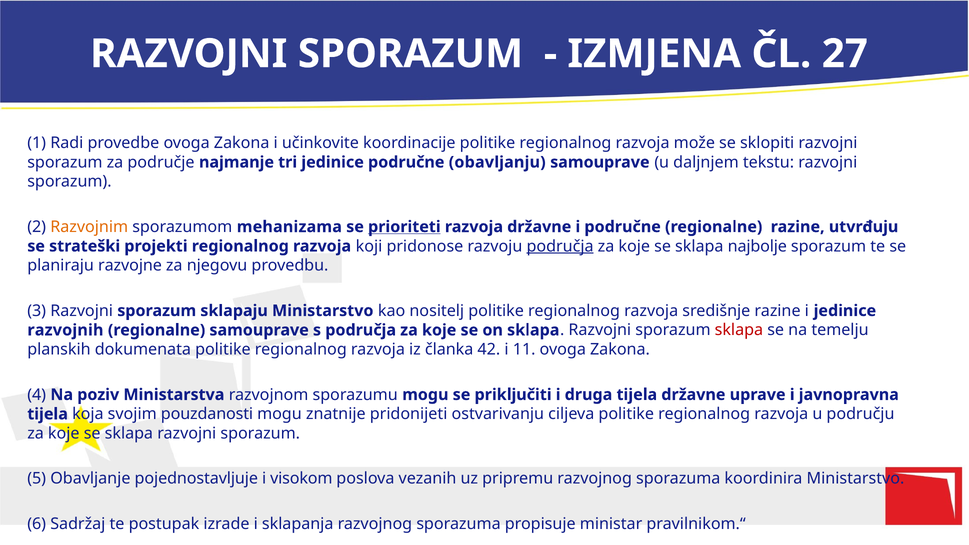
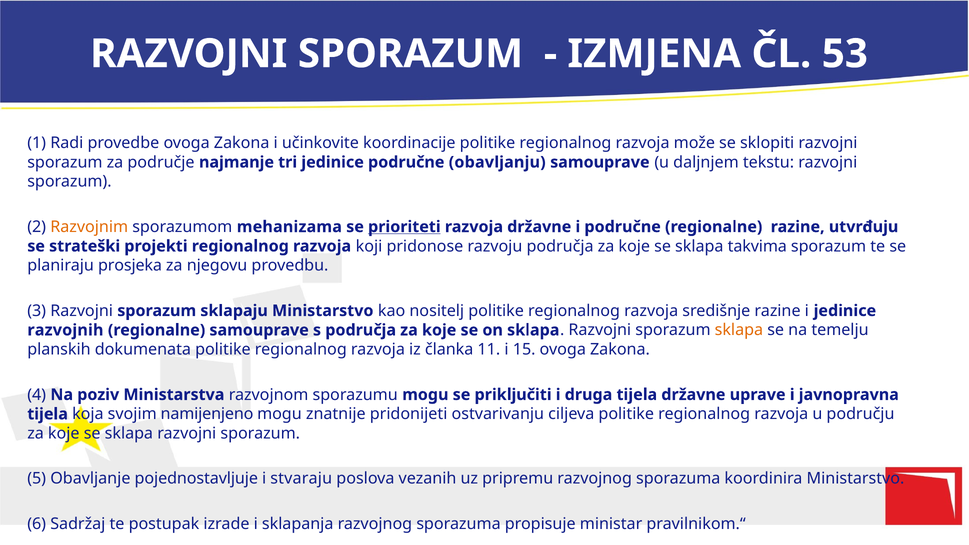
27: 27 -> 53 (845, 54)
područja underline: present -> none (560, 246)
najbolje: najbolje -> takvima (757, 246)
razvojne: razvojne -> prosjeka (130, 266)
sklapa colour: red -> orange (739, 330)
42: 42 -> 11 (489, 350)
11: 11 -> 15 (524, 350)
pouzdanosti: pouzdanosti -> namijenjeno (207, 414)
visokom: visokom -> stvaraju (301, 479)
